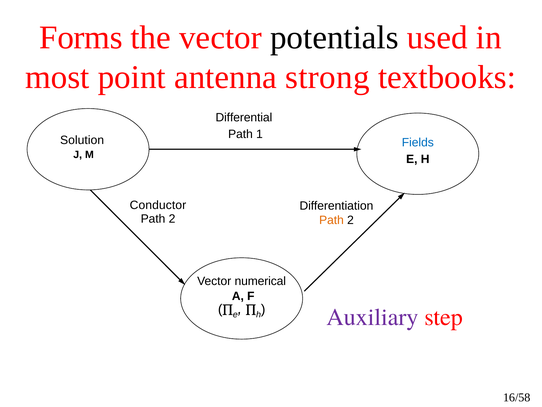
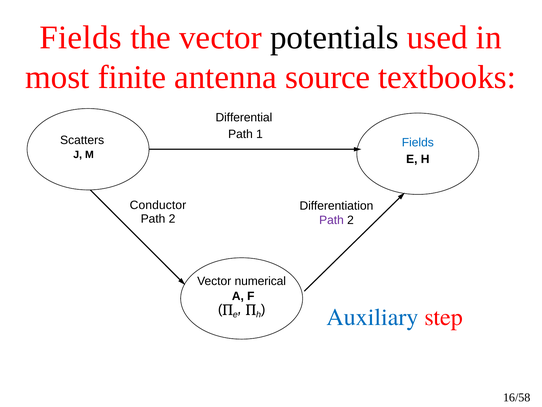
Forms: Forms -> Fields (81, 37)
point: point -> finite (132, 77)
strong: strong -> source (328, 77)
Solution: Solution -> Scatters (82, 140)
Path colour: orange -> purple (331, 220)
Auxiliary colour: purple -> blue (372, 317)
